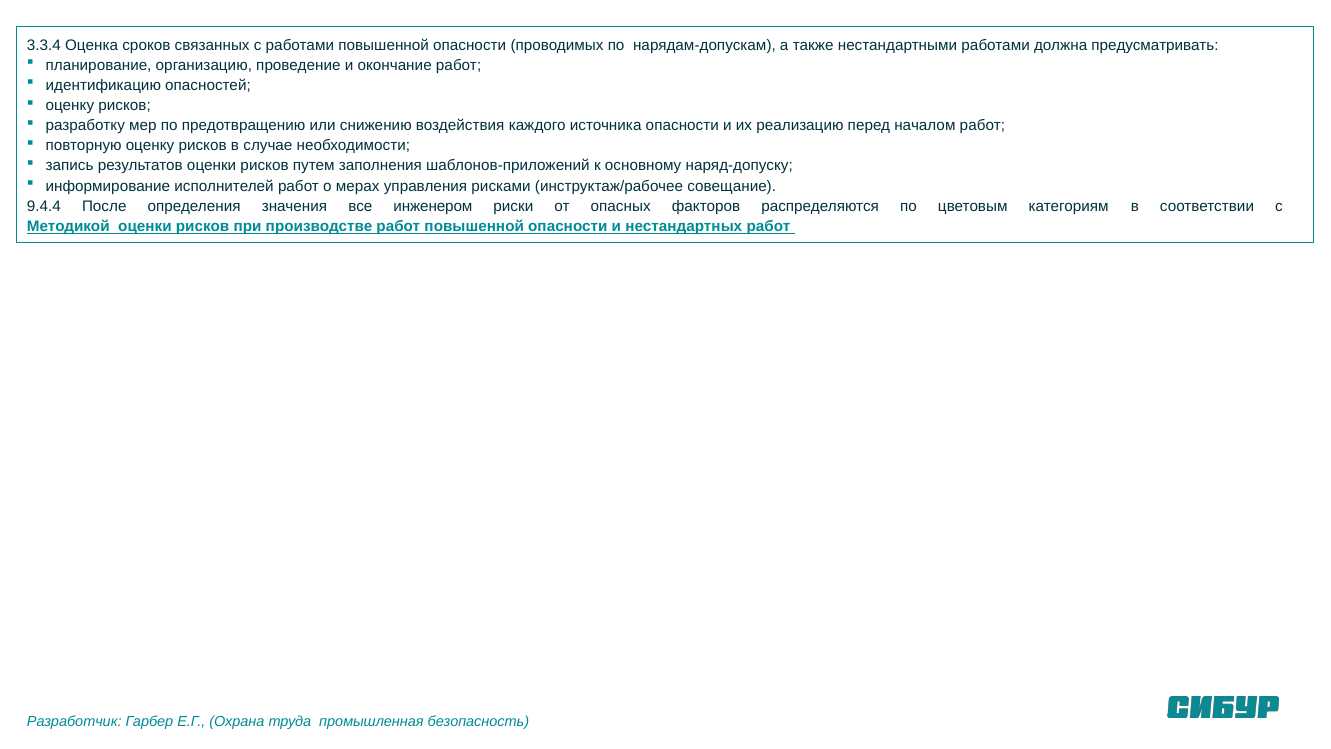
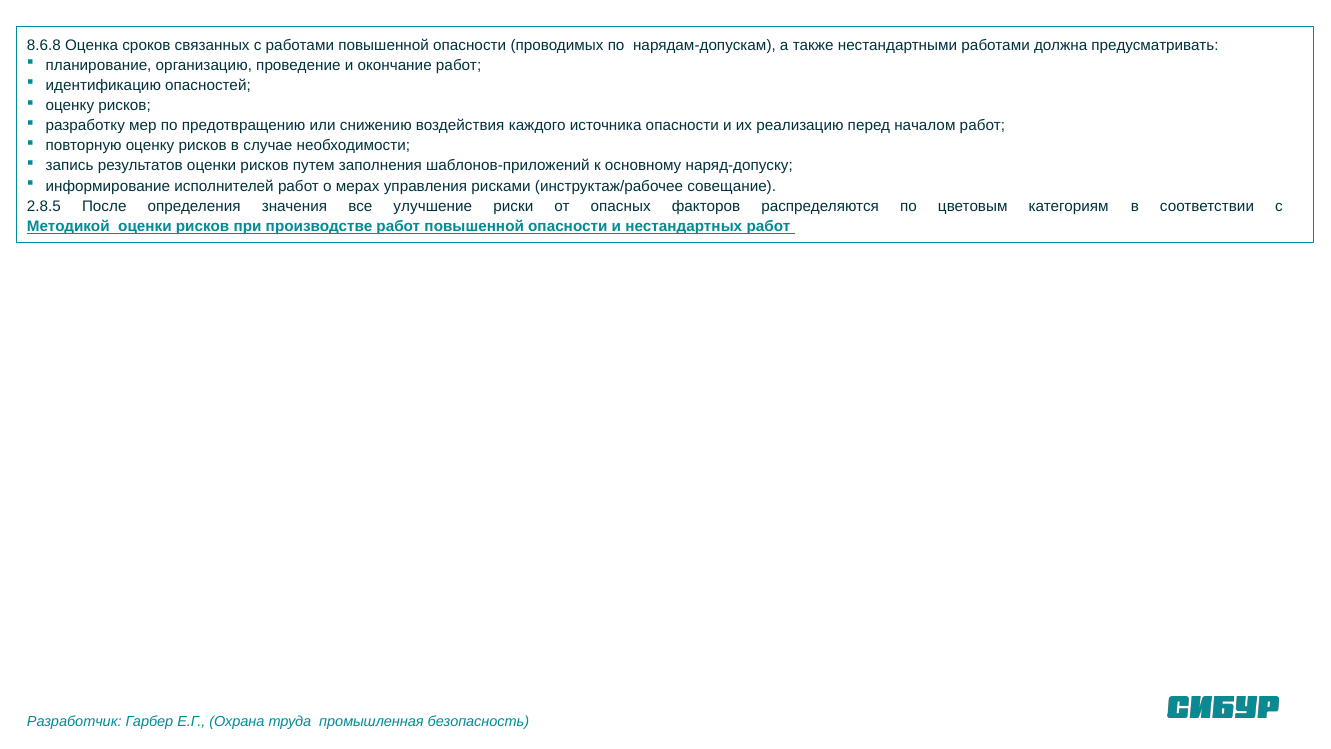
3.3.4: 3.3.4 -> 8.6.8 (44, 45)
9.4.4: 9.4.4 -> 2.8.5 (44, 206)
инженером: инженером -> улучшение (433, 206)
